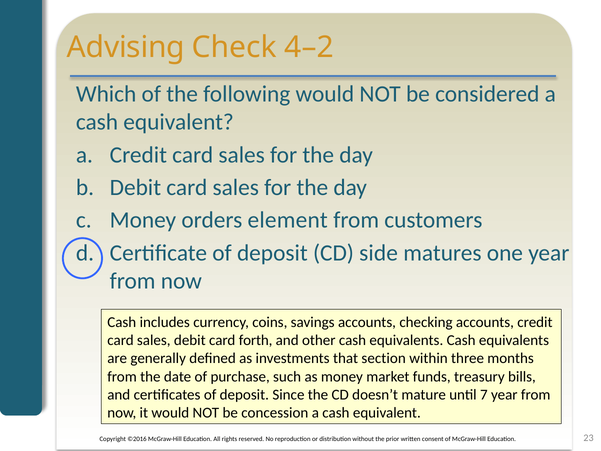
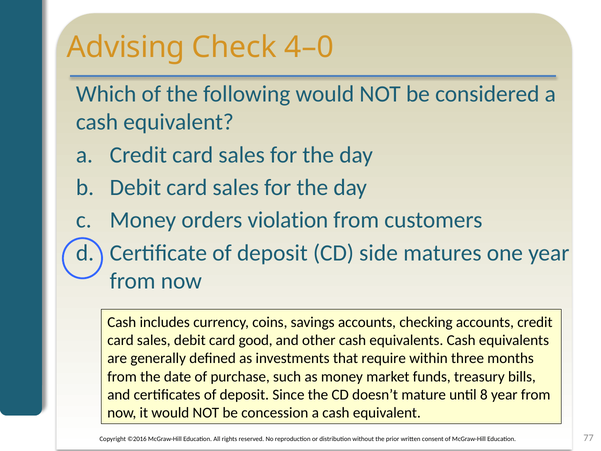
4–2: 4–2 -> 4–0 (309, 47)
element: element -> violation (288, 220)
forth: forth -> good (256, 340)
section: section -> require (384, 358)
7: 7 -> 8 (484, 394)
23: 23 -> 77 (589, 438)
